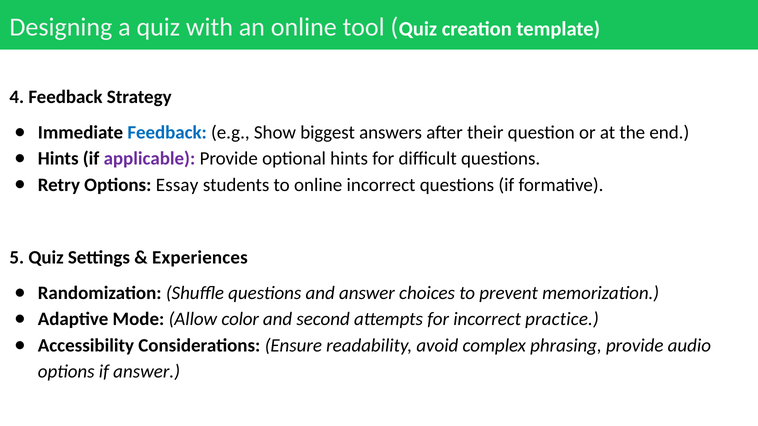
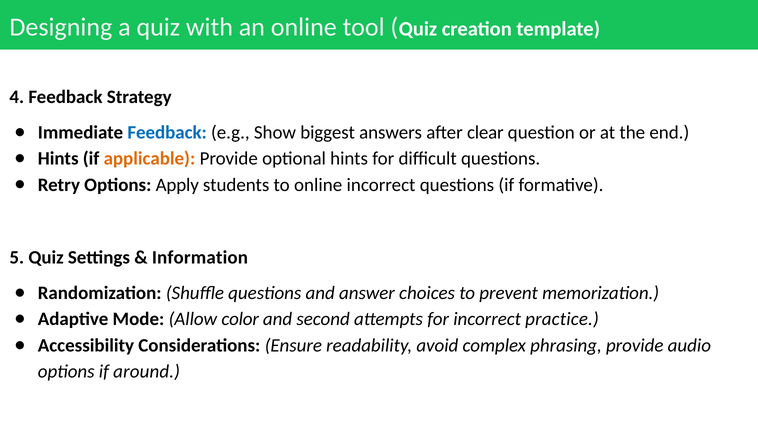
their: their -> clear (485, 133)
applicable colour: purple -> orange (149, 159)
Essay: Essay -> Apply (177, 185)
Experiences: Experiences -> Information (200, 258)
if answer: answer -> around (147, 372)
